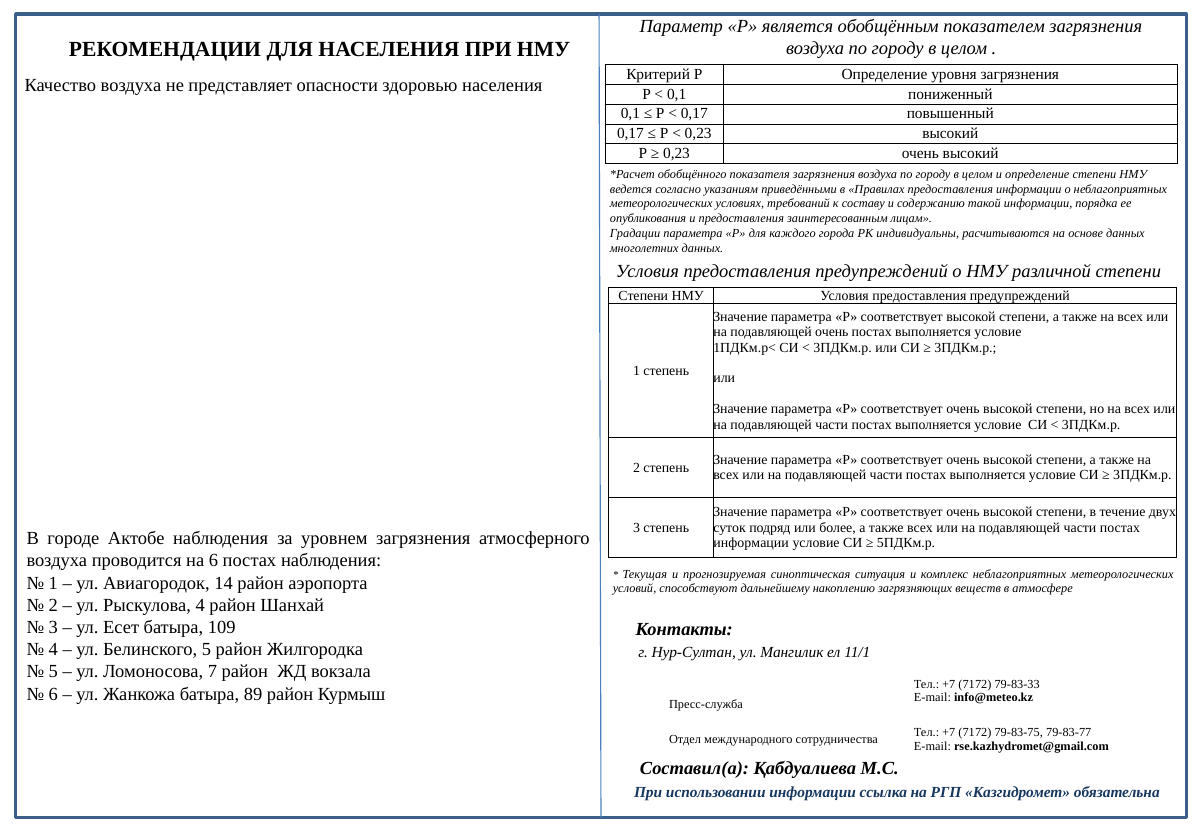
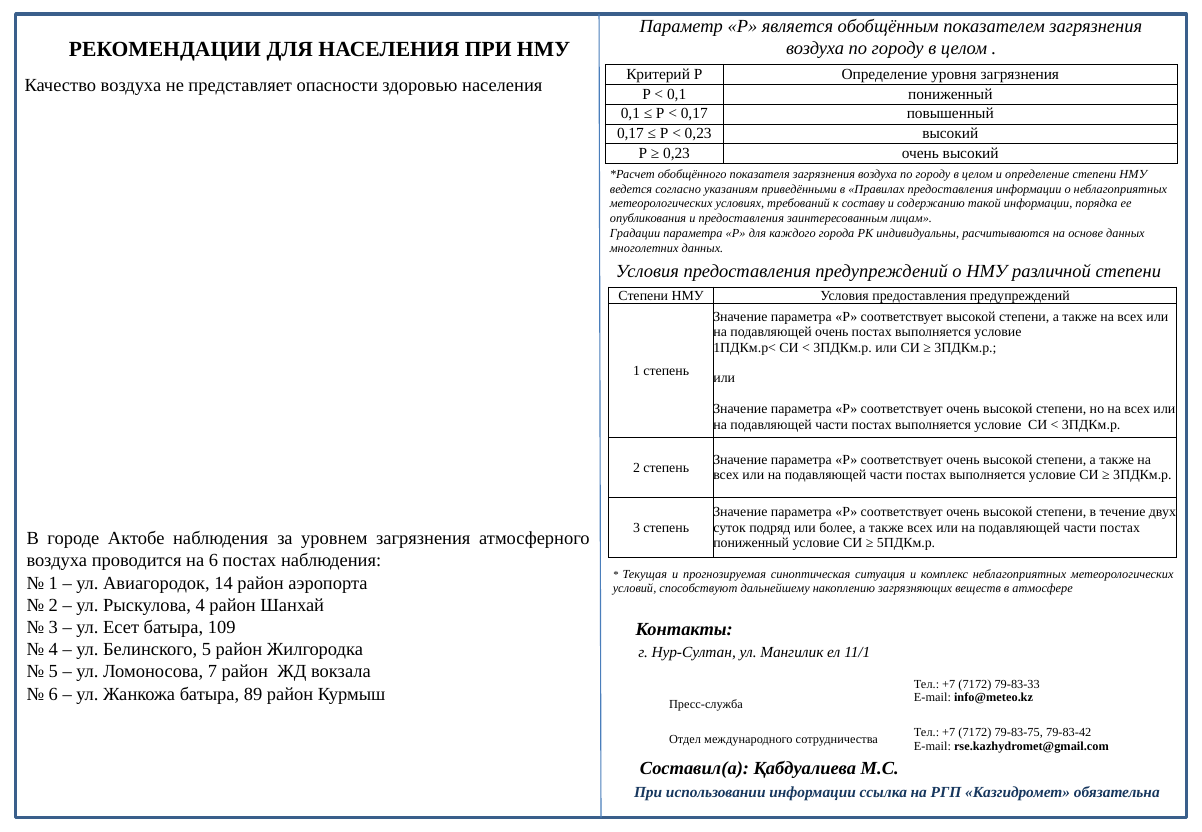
информации: информации -> пониженный (751, 543)
79-83-77: 79-83-77 -> 79-83-42 (1069, 732)
